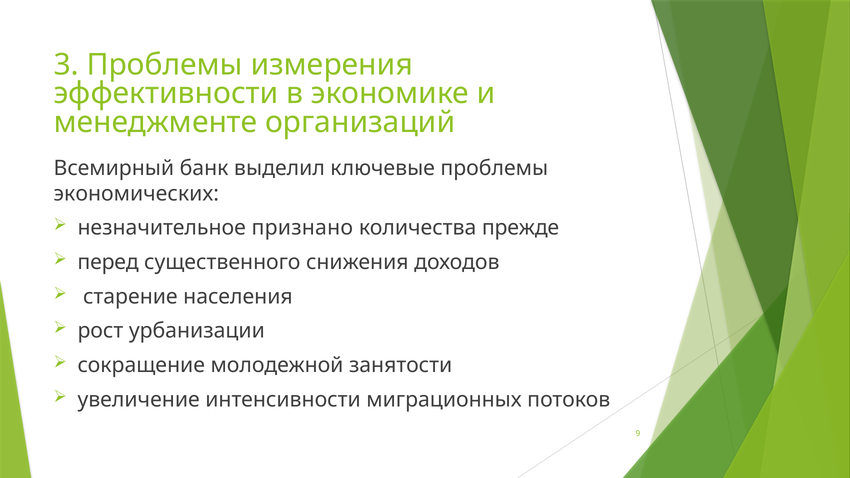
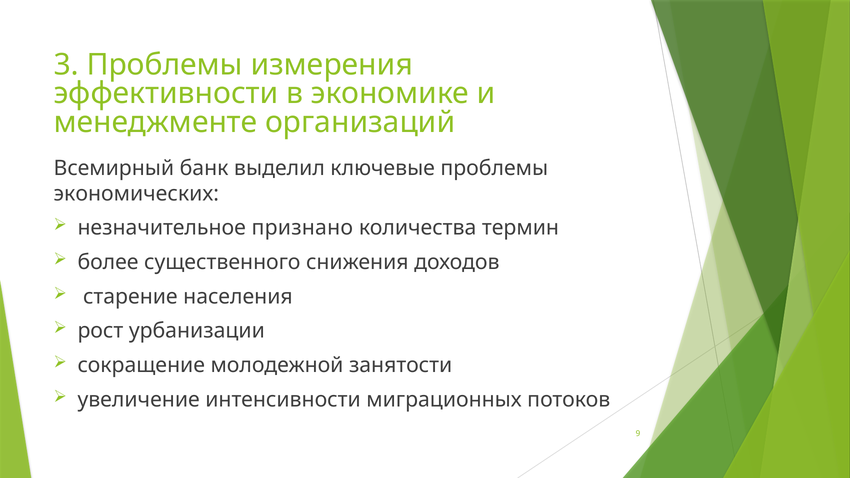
прежде: прежде -> термин (520, 228)
перед: перед -> более (108, 262)
